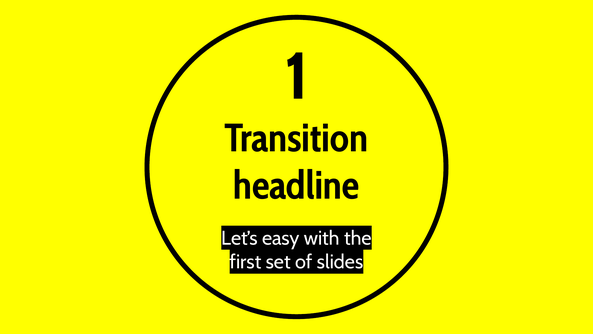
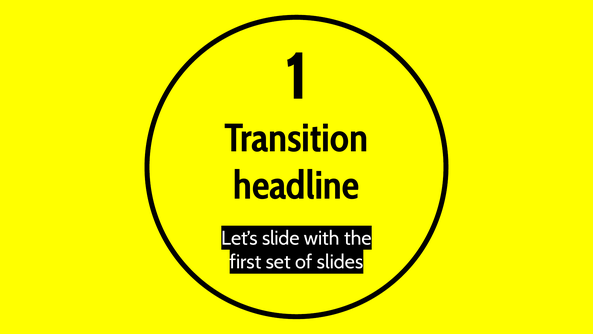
easy: easy -> slide (281, 238)
